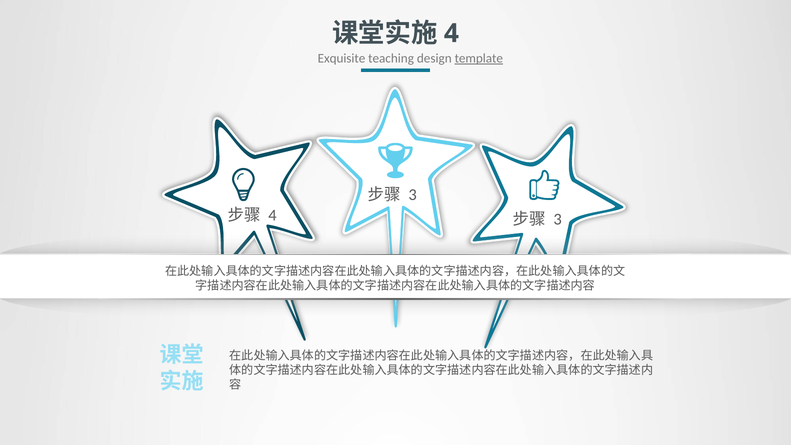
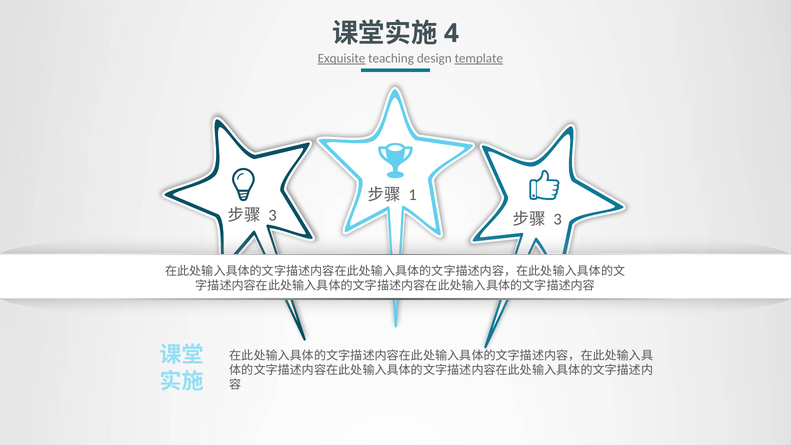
Exquisite underline: none -> present (341, 58)
3: 3 -> 1 (413, 195)
4: 4 -> 3 (272, 216)
